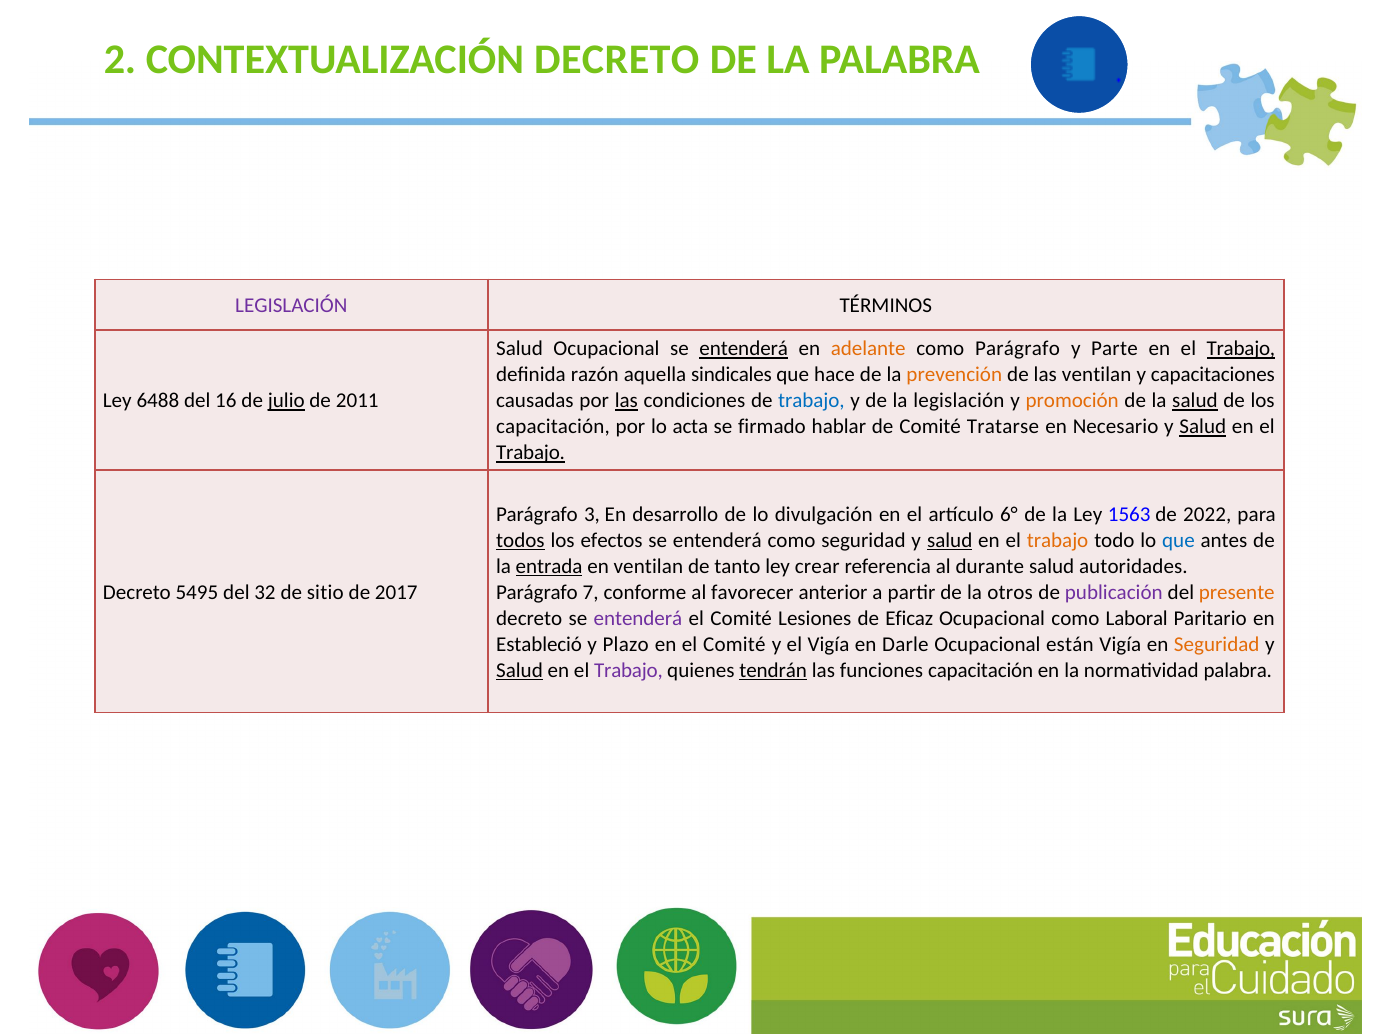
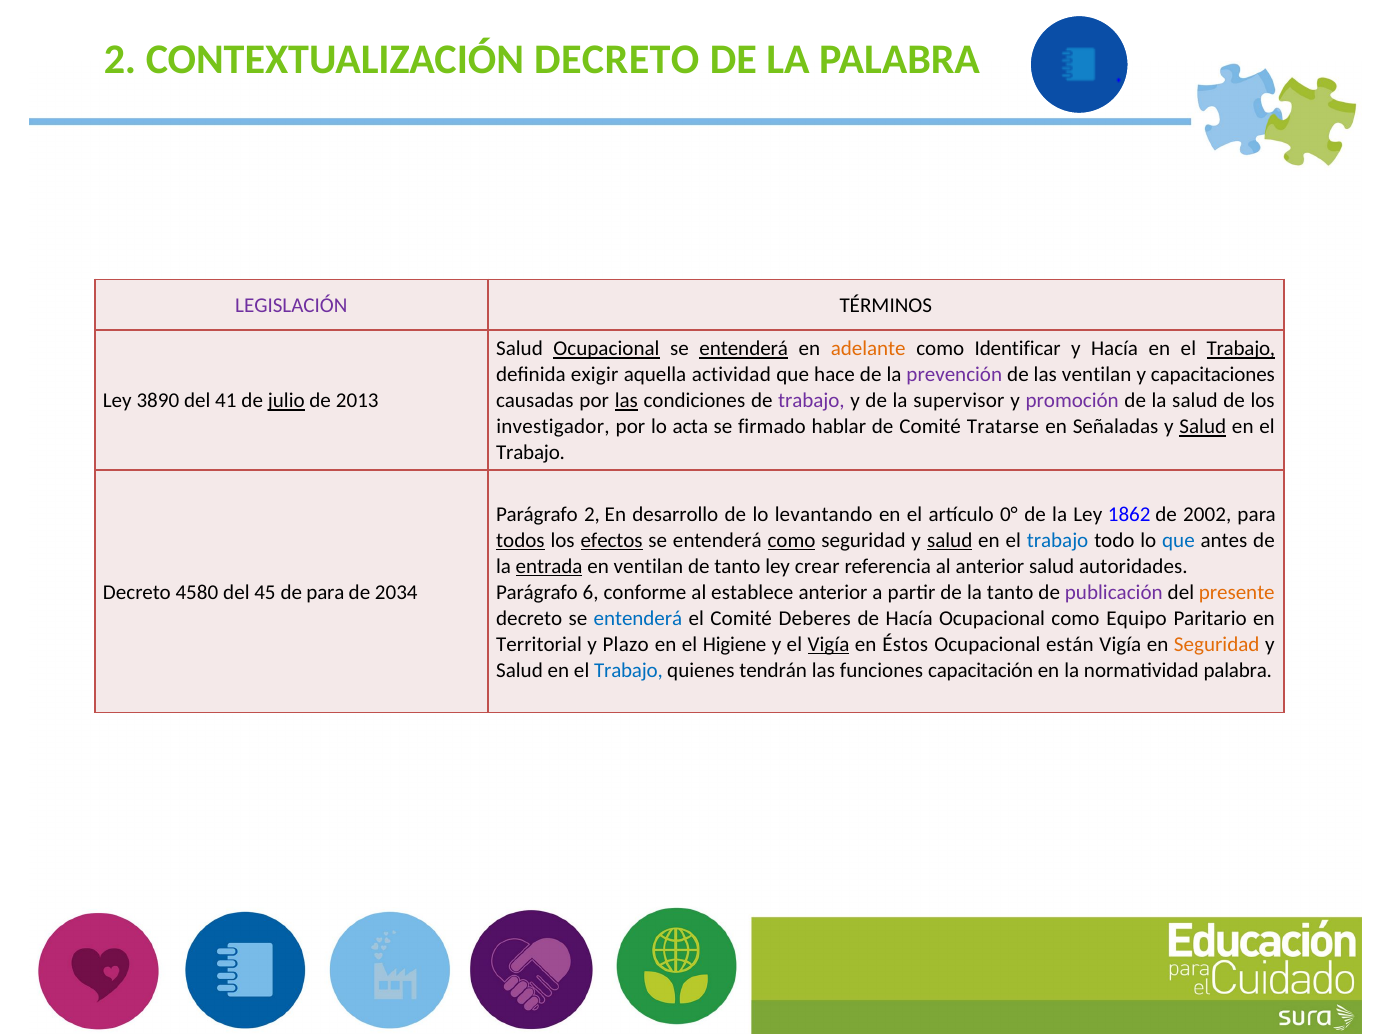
Ocupacional underline: none -> present (606, 349)
como Parágrafo: Parágrafo -> Identificar (1018, 349)
y Parte: Parte -> Hacía (1115, 349)
razón: razón -> exigir (595, 375)
sindicales: sindicales -> actividad (731, 375)
prevención colour: orange -> purple (954, 375)
6488: 6488 -> 3890 (158, 401)
16: 16 -> 41 (226, 401)
2011: 2011 -> 2013 (357, 401)
trabajo colour: blue -> purple (811, 401)
la legislación: legislación -> supervisor (959, 401)
promoción colour: orange -> purple (1072, 401)
salud underline: present -> none (1195, 401)
capacitación: capacitación -> investigador (553, 427)
Necesario: Necesario -> Señaladas (1116, 427)
Trabajo underline: present -> none (531, 453)
Parágrafo 3: 3 -> 2 (592, 514)
divulgación: divulgación -> levantando (824, 514)
6°: 6° -> 0° (1009, 514)
1563: 1563 -> 1862 (1129, 514)
2022: 2022 -> 2002 (1207, 514)
efectos underline: none -> present (612, 540)
como underline: none -> present (792, 540)
trabajo colour: orange -> blue (1058, 540)
al durante: durante -> anterior (990, 566)
5495: 5495 -> 4580 (197, 592)
32: 32 -> 45 (265, 592)
de sitio: sitio -> para (325, 592)
2017: 2017 -> 2034 (396, 592)
7: 7 -> 6 (591, 592)
favorecer: favorecer -> establece (752, 592)
la otros: otros -> tanto (1010, 592)
entenderá colour: purple -> blue (638, 618)
Lesiones: Lesiones -> Deberes (815, 618)
de Eficaz: Eficaz -> Hacía (909, 618)
Laboral: Laboral -> Equipo (1136, 618)
Estableció: Estableció -> Territorial (539, 644)
en el Comité: Comité -> Higiene (735, 644)
Vigía underline: none -> present (829, 644)
Darle: Darle -> Éstos (905, 644)
Salud underline: present -> none (520, 670)
Trabajo colour: purple -> blue (628, 670)
tendrán underline: present -> none (773, 670)
